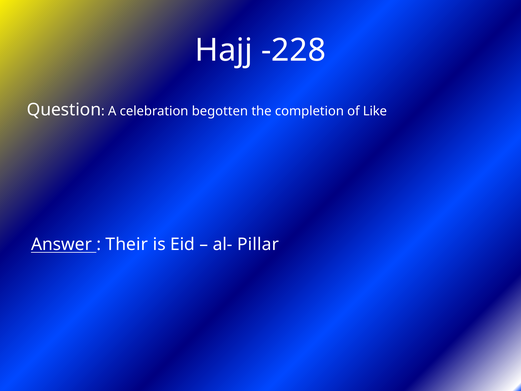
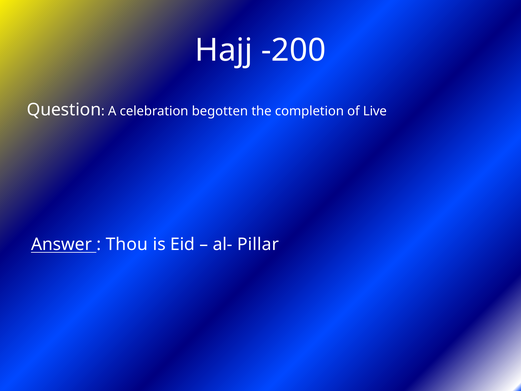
-228: -228 -> -200 (293, 50)
Like: Like -> Live (375, 111)
Their: Their -> Thou (127, 244)
